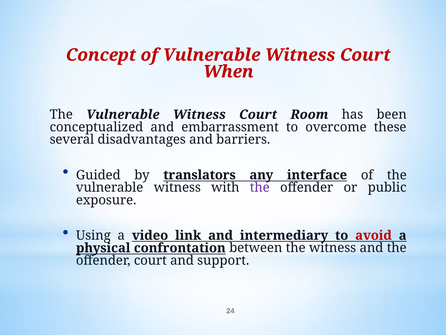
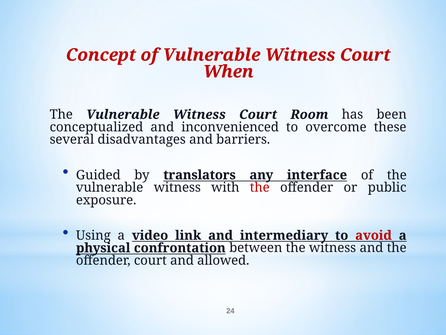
embarrassment: embarrassment -> inconvenienced (230, 127)
the colour: purple -> red (260, 187)
support: support -> allowed (223, 260)
